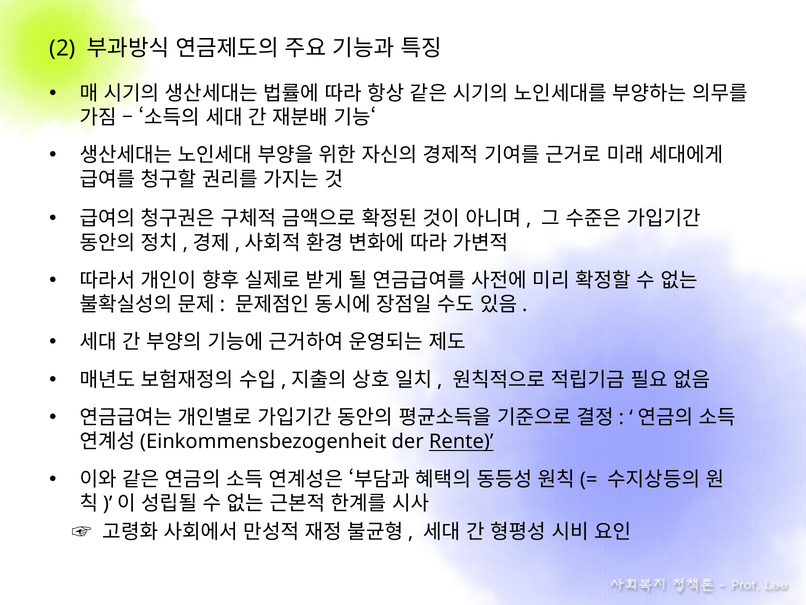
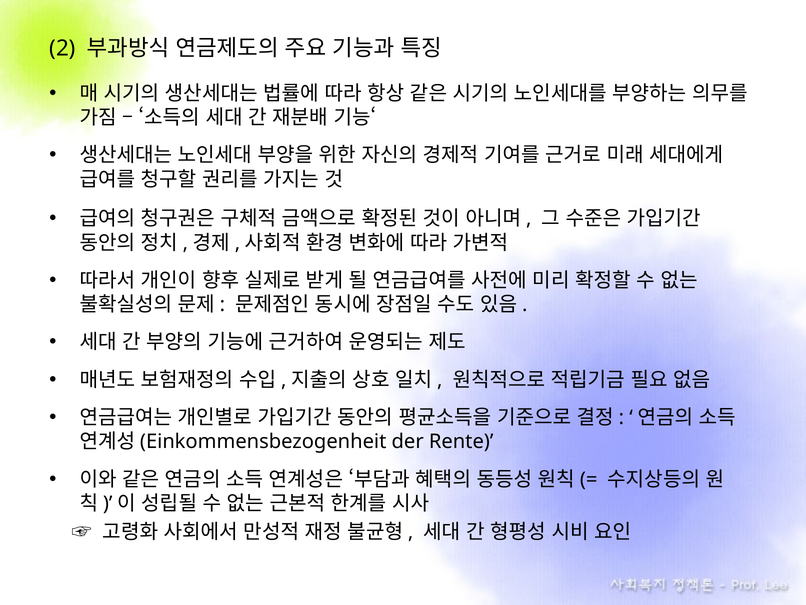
Rente underline: present -> none (461, 441)
